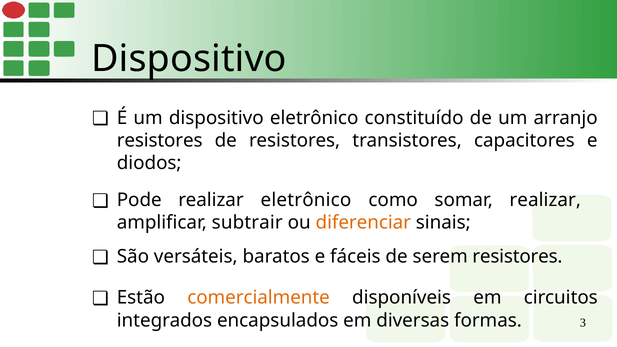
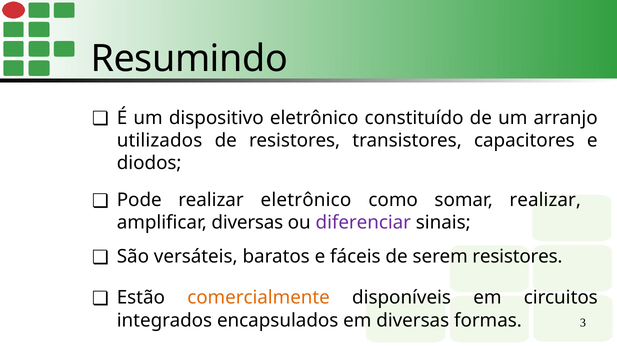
Dispositivo: Dispositivo -> Resumindo (189, 59)
resistores: resistores -> utilizados (160, 140)
amplificar subtrair: subtrair -> diversas (247, 223)
diferenciar colour: orange -> purple (363, 223)
